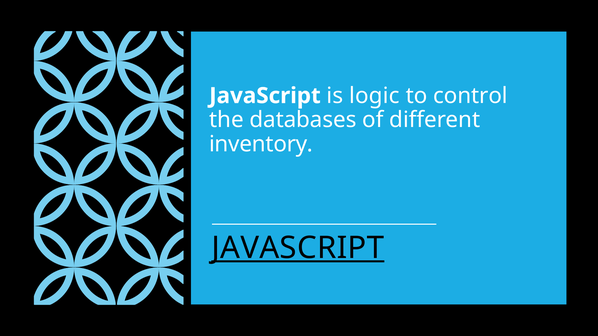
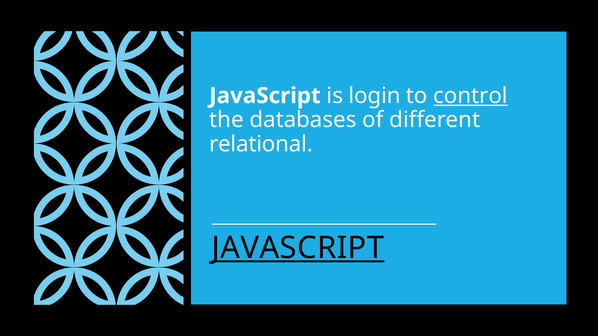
logic: logic -> login (375, 96)
control underline: none -> present (471, 96)
inventory: inventory -> relational (261, 144)
